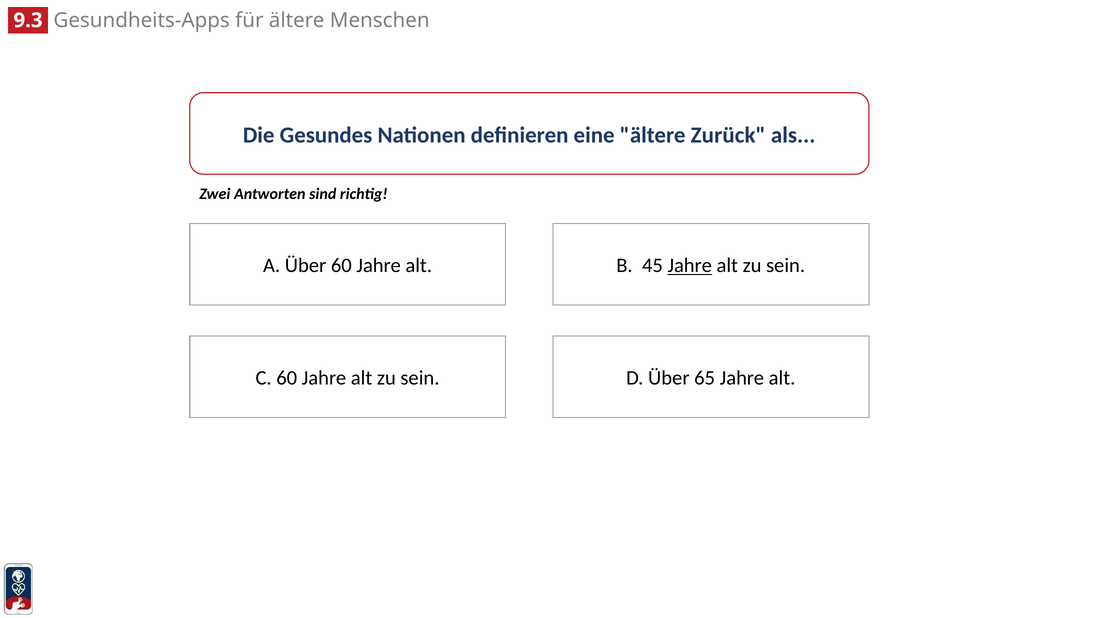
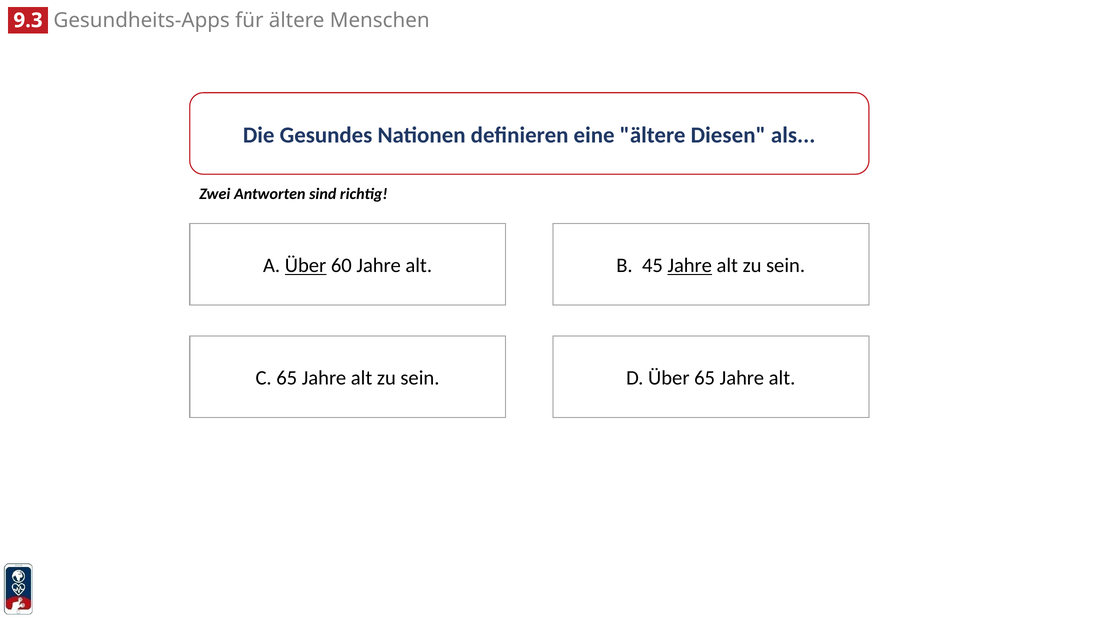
Zurück: Zurück -> Diesen (728, 135)
Über underline: none -> present (306, 266)
C 60: 60 -> 65 (287, 378)
